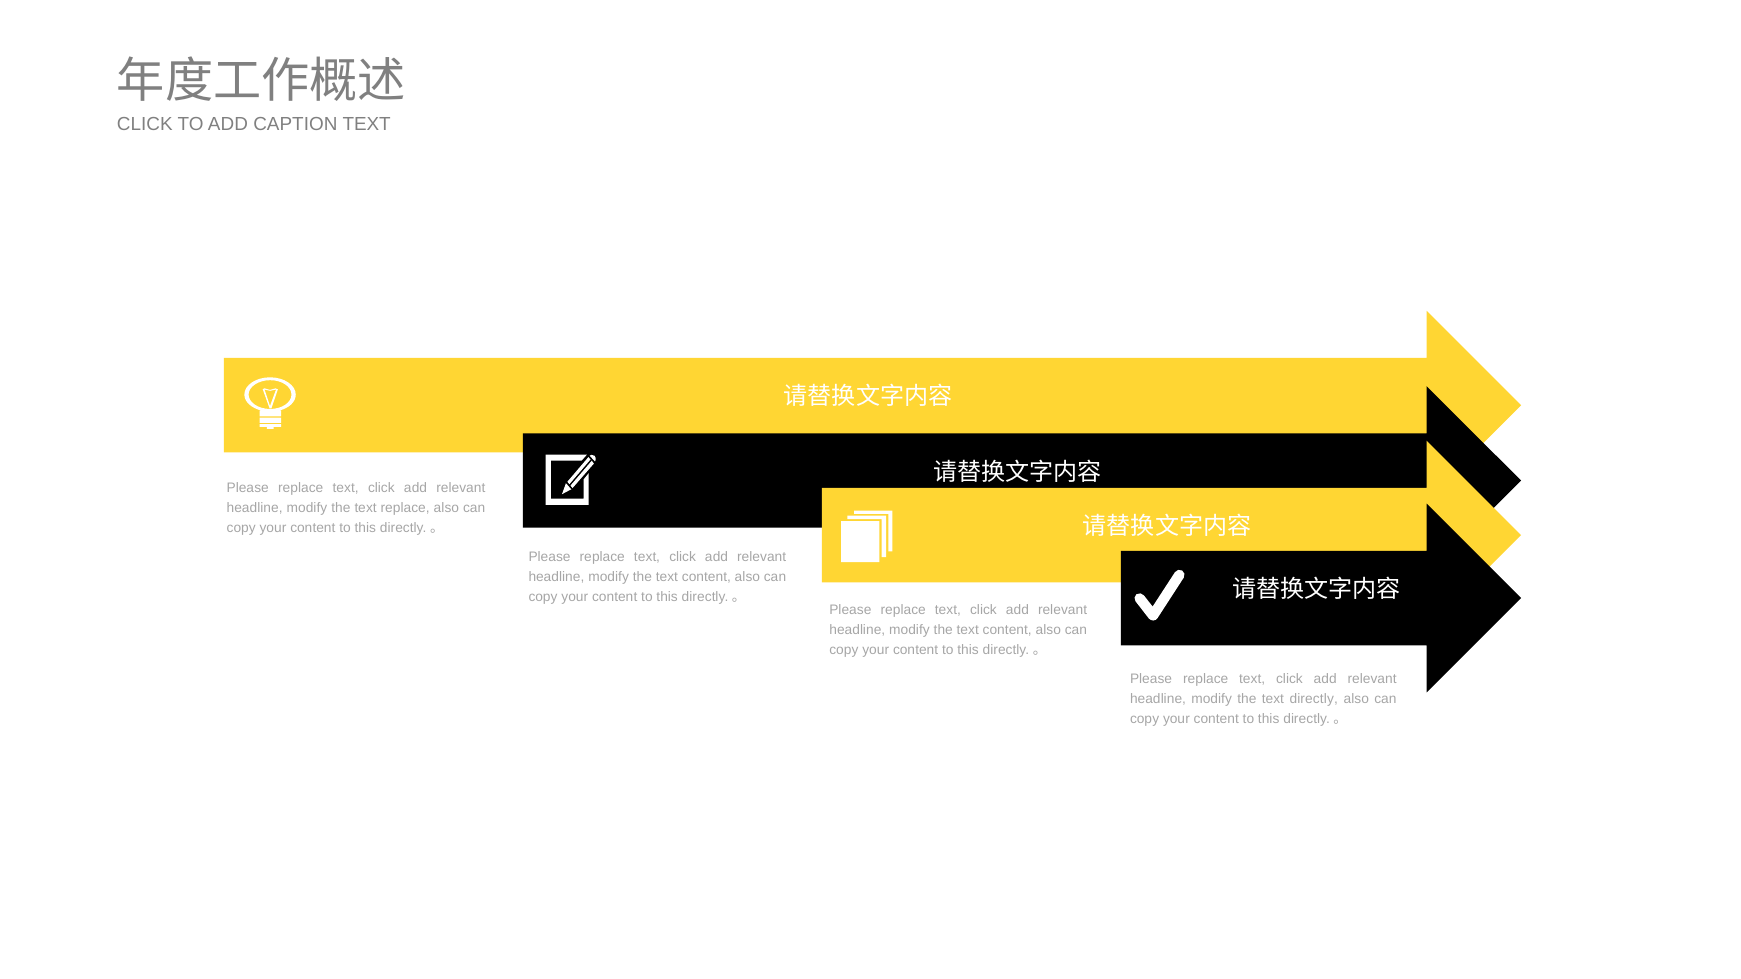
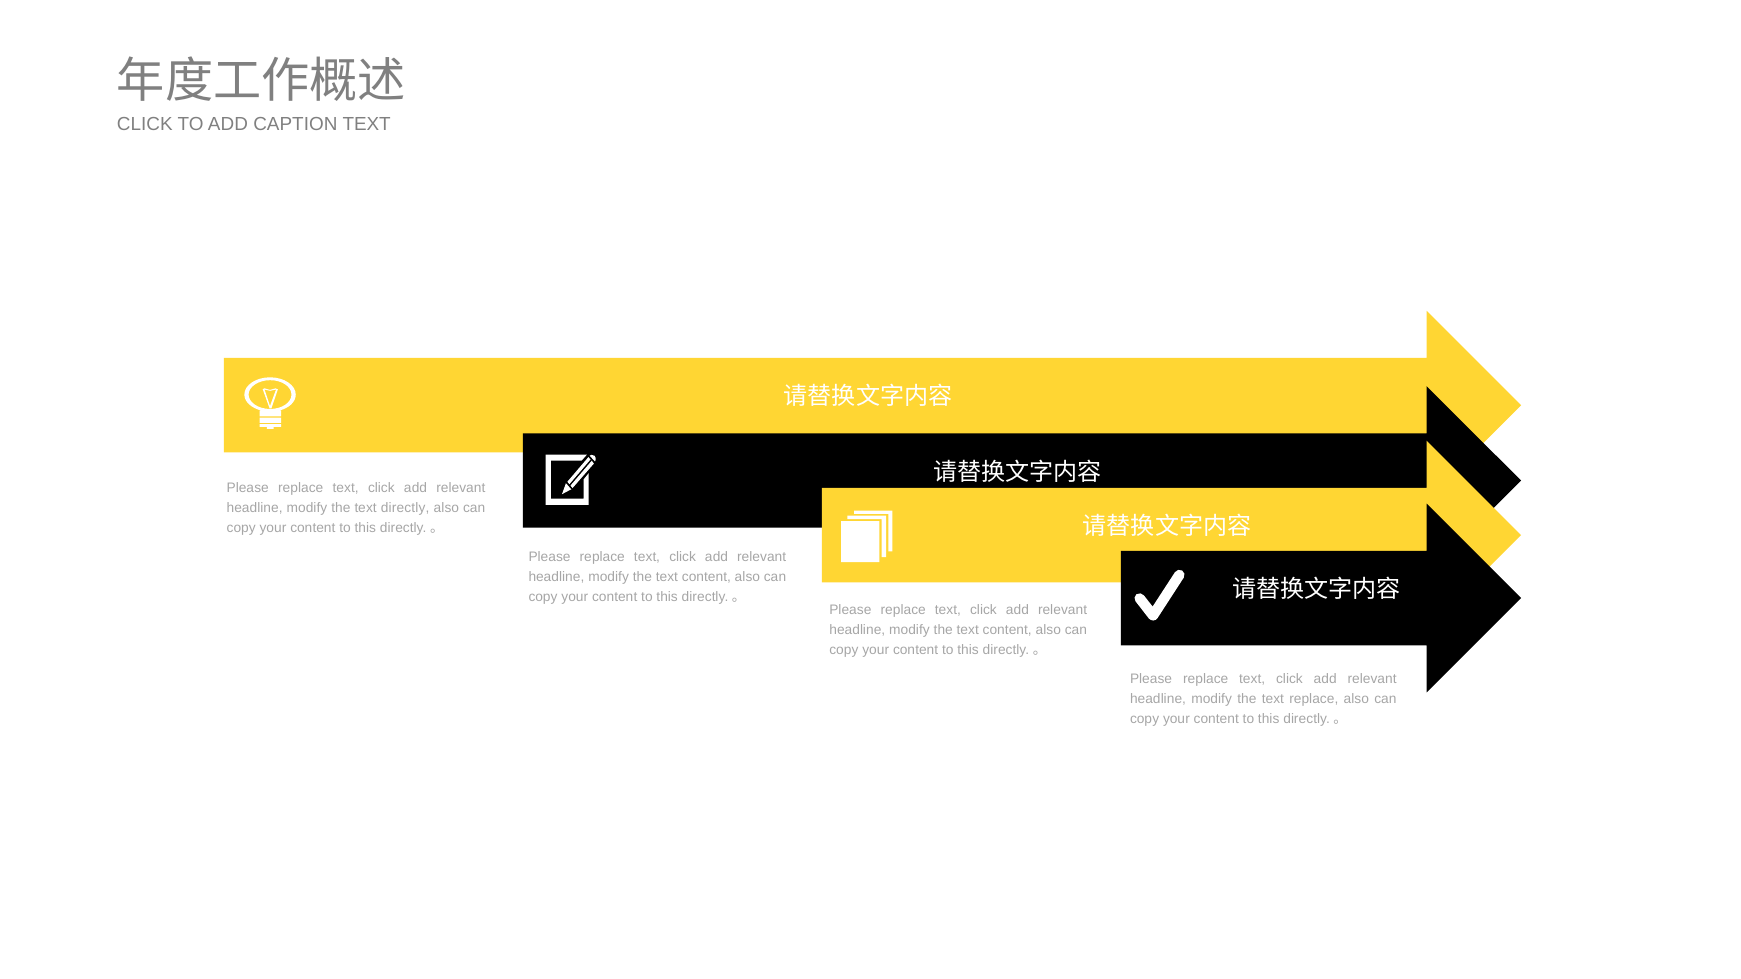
text replace: replace -> directly (405, 508)
text directly: directly -> replace (1314, 699)
